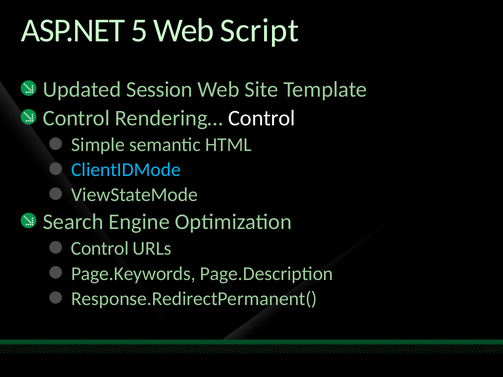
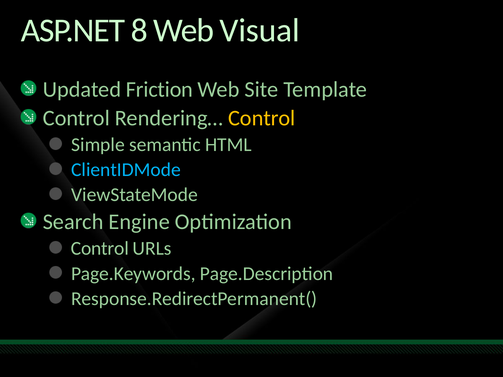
5: 5 -> 8 (139, 31)
Script: Script -> Visual (260, 31)
Session: Session -> Friction (159, 90)
Control colour: white -> yellow (262, 118)
